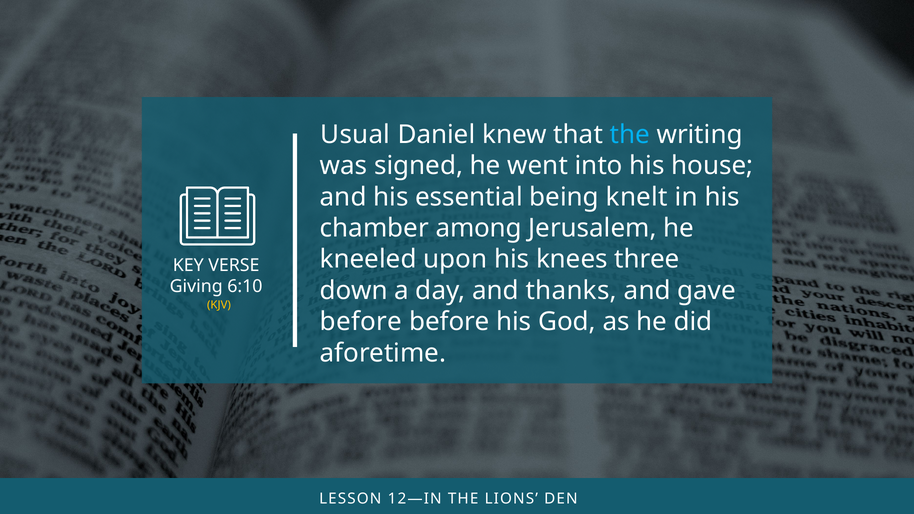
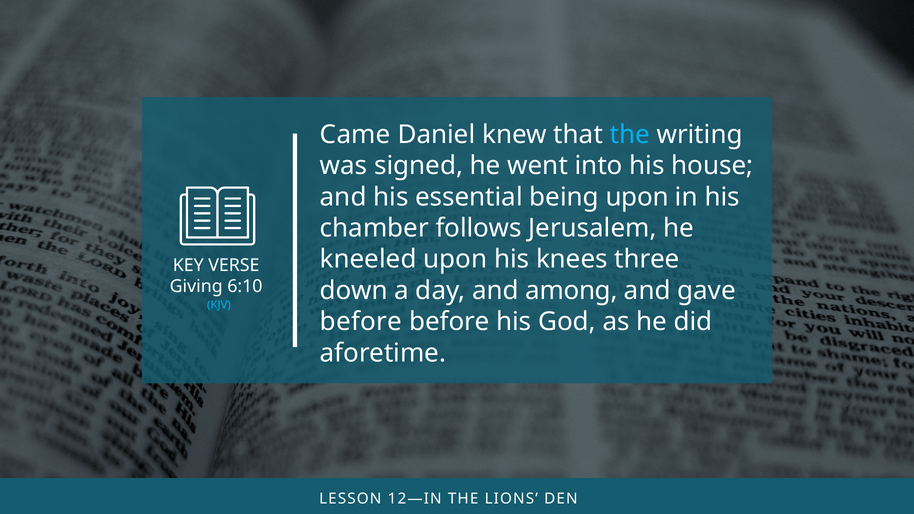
Usual: Usual -> Came (355, 135)
being knelt: knelt -> upon (637, 197)
among: among -> follows (479, 228)
thanks: thanks -> among (572, 291)
KJV colour: yellow -> light blue (219, 305)
